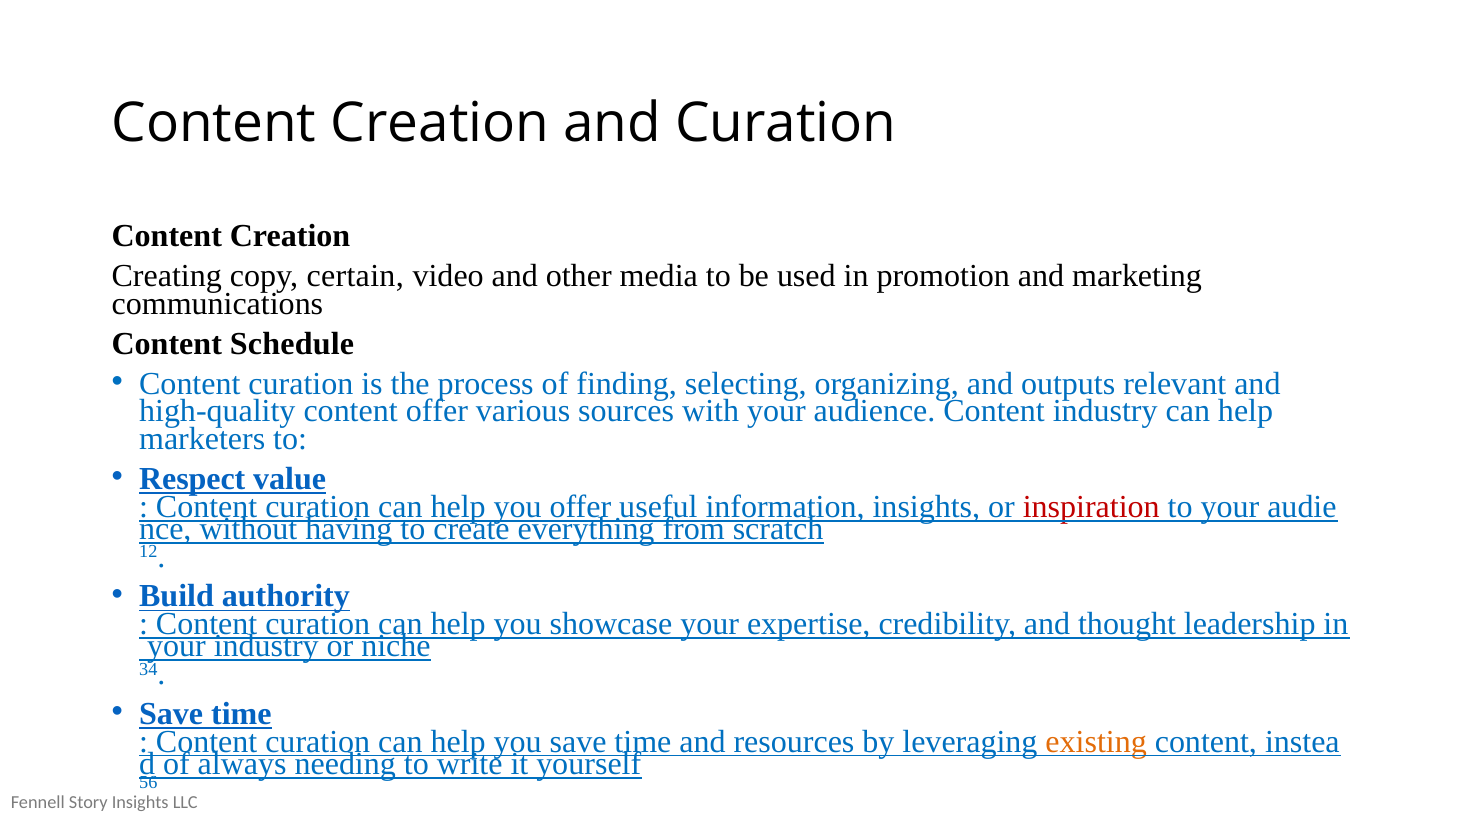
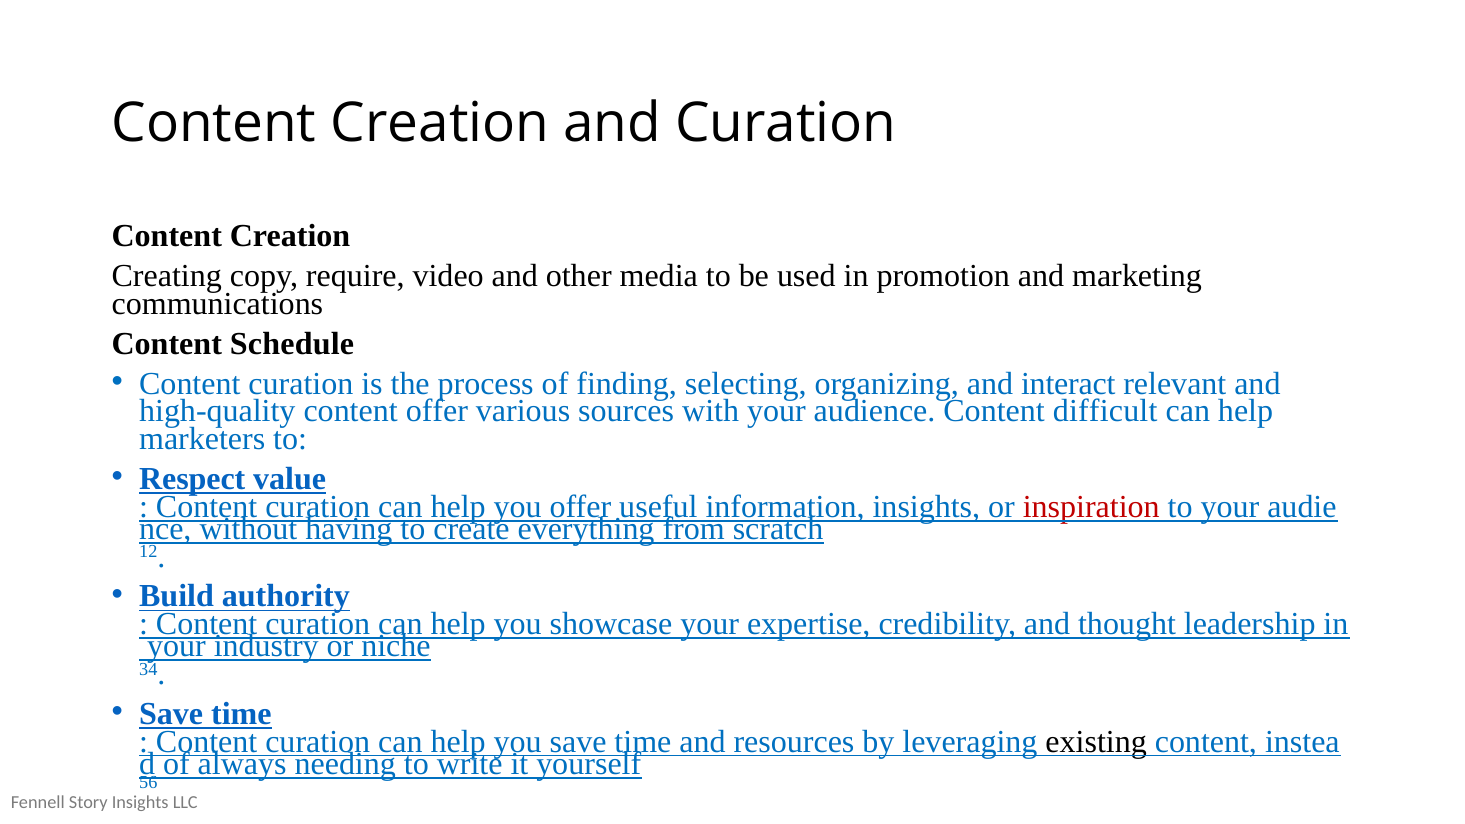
certain: certain -> require (355, 276)
outputs: outputs -> interact (1068, 384)
Content industry: industry -> difficult (1105, 411)
existing colour: orange -> black (1096, 741)
